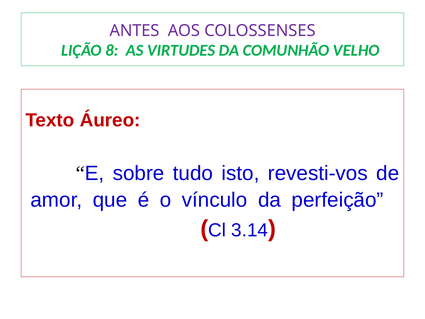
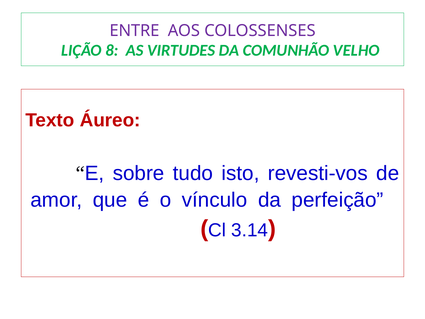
ANTES: ANTES -> ENTRE (134, 31)
